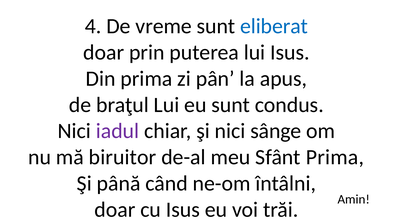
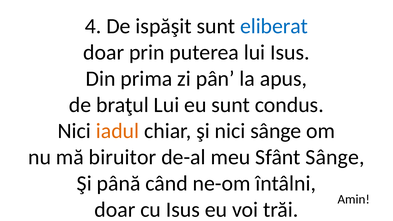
vreme: vreme -> ispăşit (164, 26)
iadul colour: purple -> orange (118, 131)
Sfânt Prima: Prima -> Sânge (335, 157)
